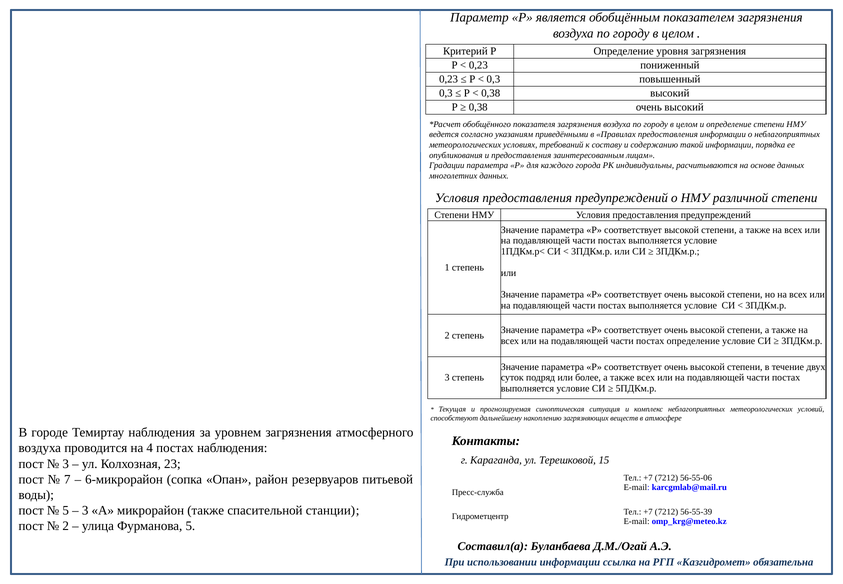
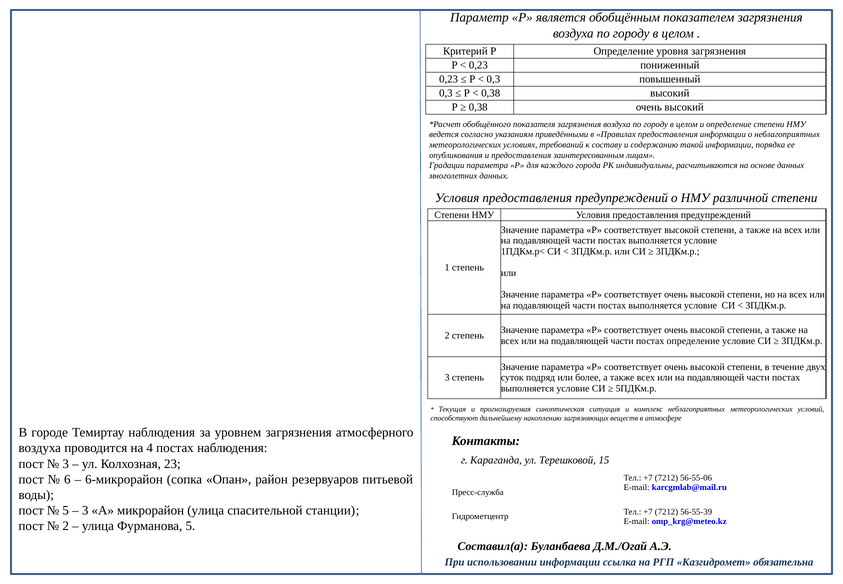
7: 7 -> 6 (67, 479)
микрорайон также: также -> улица (206, 510)
